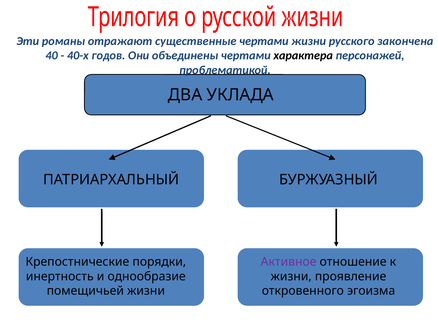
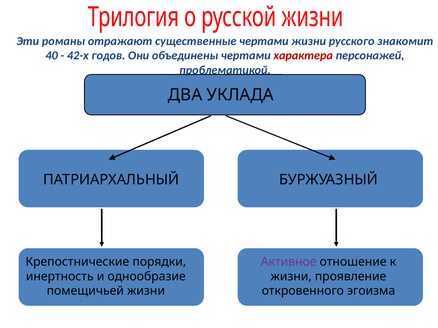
закончена: закончена -> знакомит (405, 41)
40-х: 40-х -> 42-х (78, 56)
характера colour: black -> red (303, 56)
